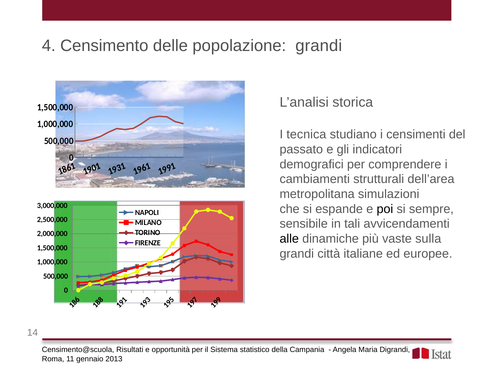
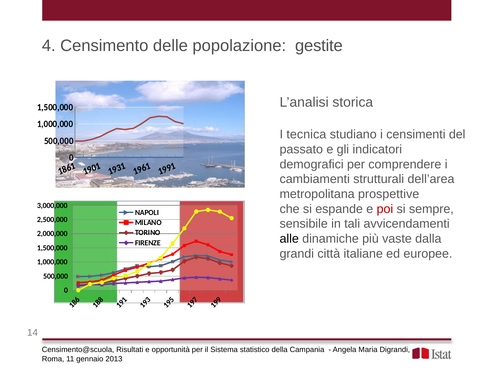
popolazione grandi: grandi -> gestite (319, 46)
simulazioni: simulazioni -> prospettive (389, 194)
poi colour: black -> red (385, 209)
sulla: sulla -> dalla (428, 239)
